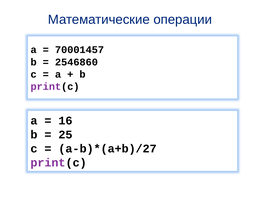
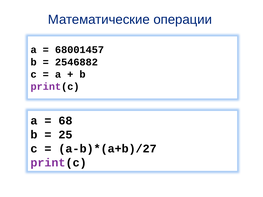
70001457: 70001457 -> 68001457 (79, 50)
2546860: 2546860 -> 2546882 (76, 62)
16: 16 -> 68 (66, 121)
